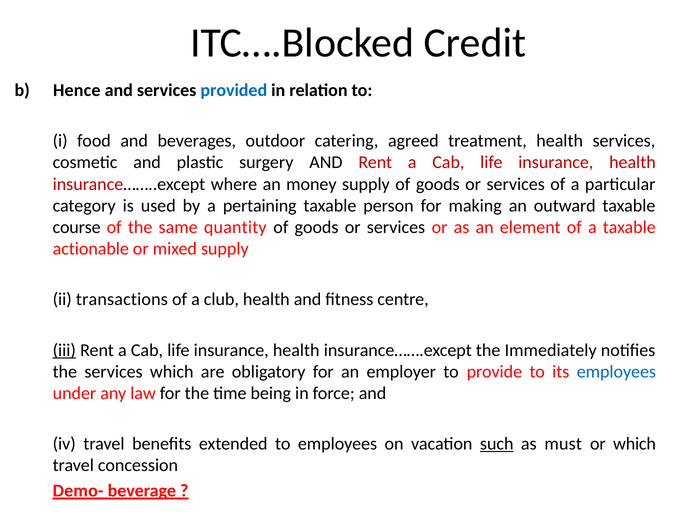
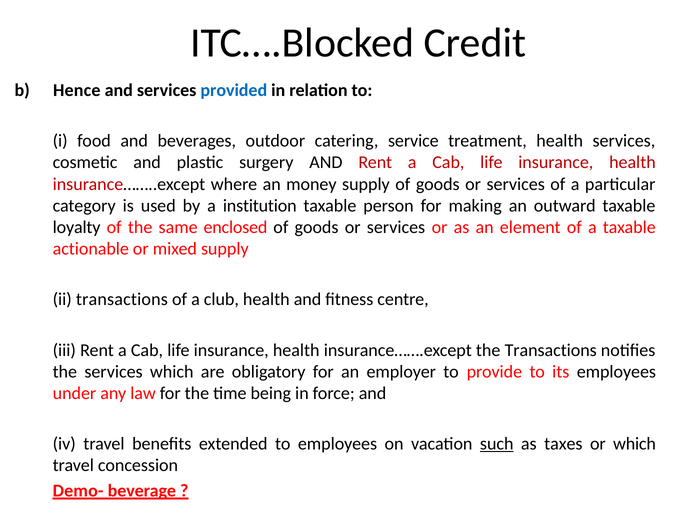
agreed: agreed -> service (413, 141)
pertaining: pertaining -> institution (260, 206)
course: course -> loyalty (77, 227)
quantity: quantity -> enclosed (235, 227)
iii underline: present -> none (64, 350)
the Immediately: Immediately -> Transactions (551, 350)
employees colour: blue -> black (616, 372)
must: must -> taxes (563, 444)
